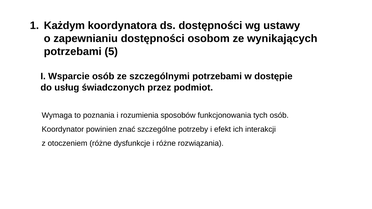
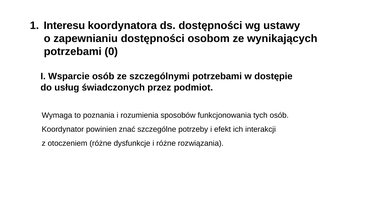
Każdym: Każdym -> Interesu (64, 26)
5: 5 -> 0 (111, 52)
